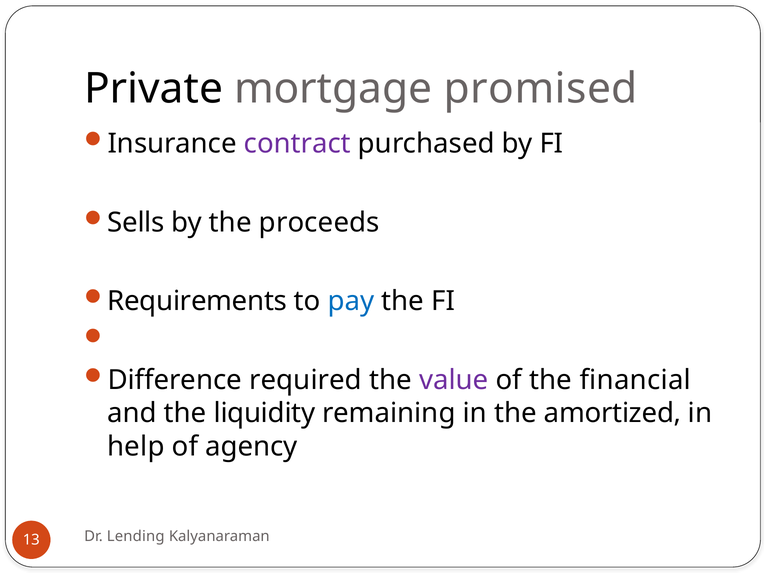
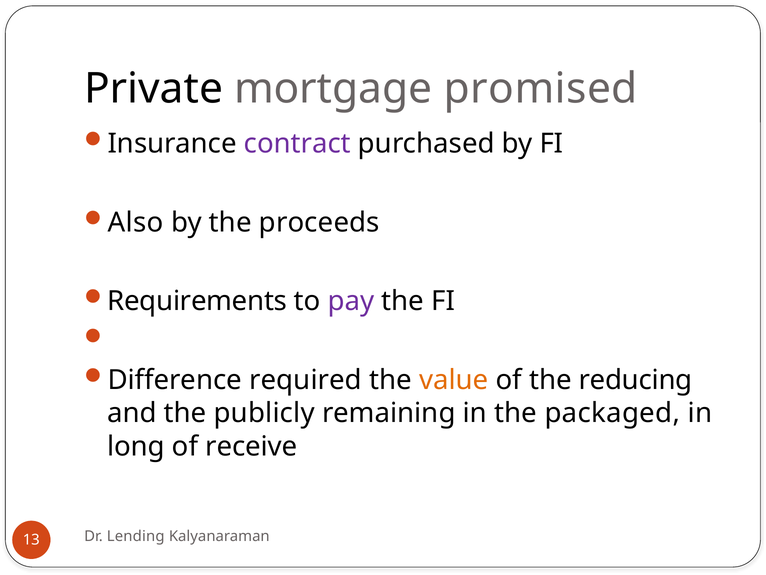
Sells: Sells -> Also (136, 222)
pay colour: blue -> purple (351, 301)
value colour: purple -> orange (454, 380)
financial: financial -> reducing (636, 380)
liquidity: liquidity -> publicly (264, 413)
amortized: amortized -> packaged (612, 413)
help: help -> long (136, 446)
agency: agency -> receive (251, 446)
